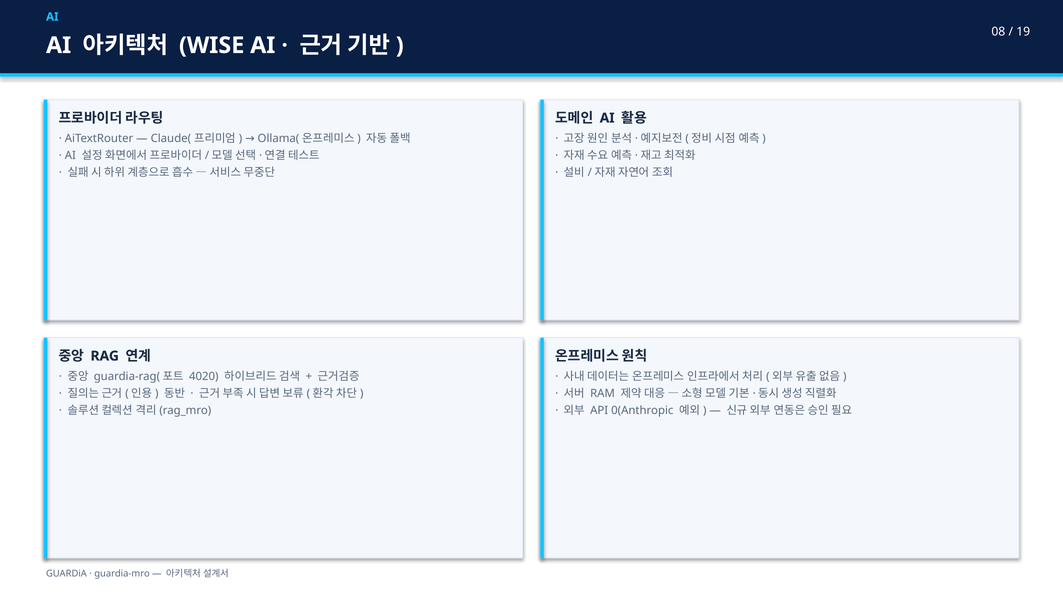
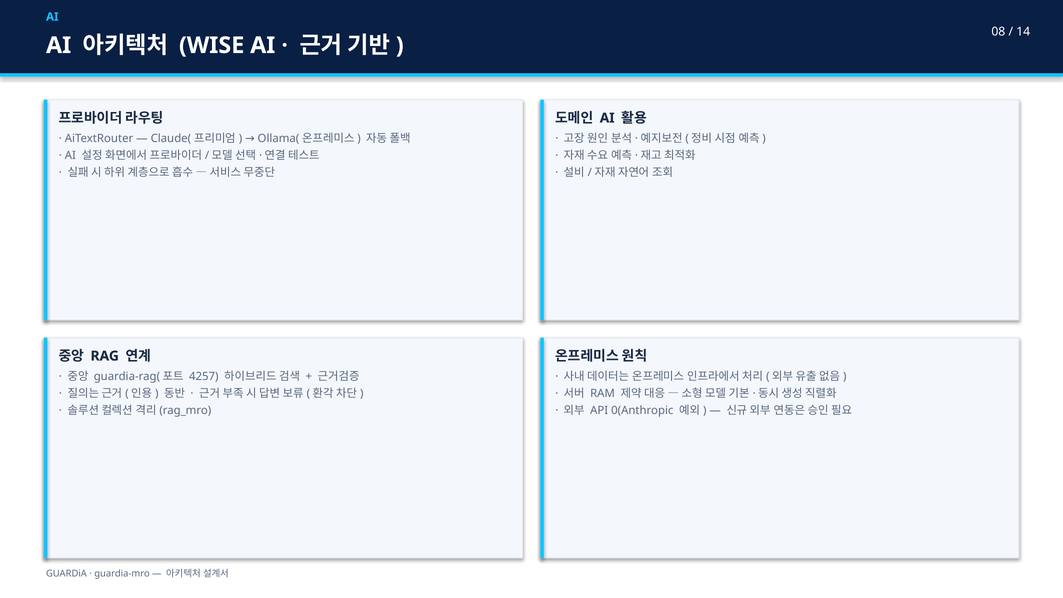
19: 19 -> 14 (1023, 32)
4020: 4020 -> 4257 (204, 376)
